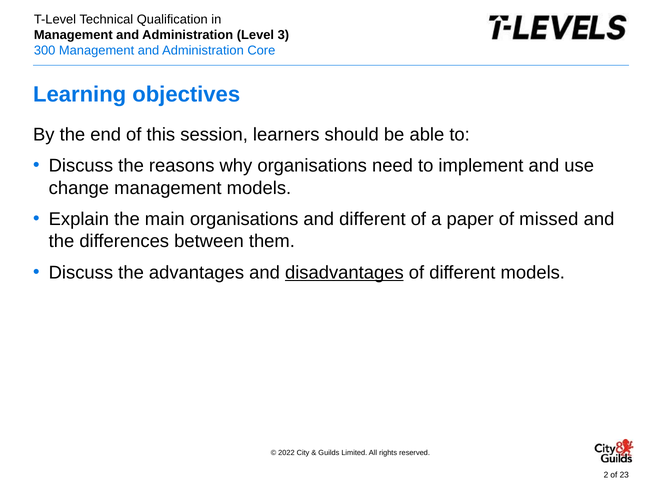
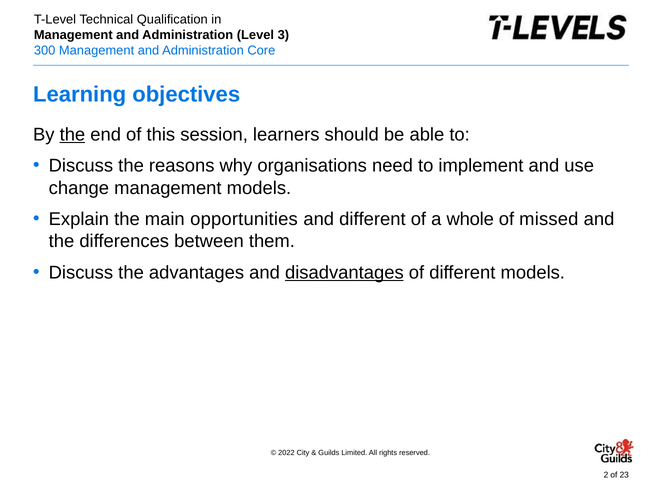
the underline: none -> present (72, 134)
main organisations: organisations -> opportunities (244, 219)
paper: paper -> whole (470, 219)
